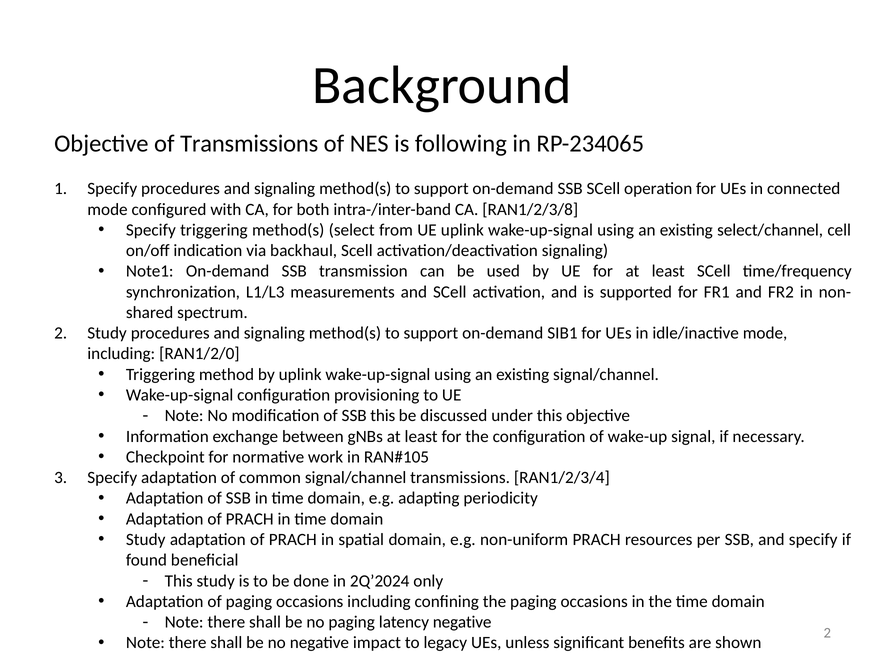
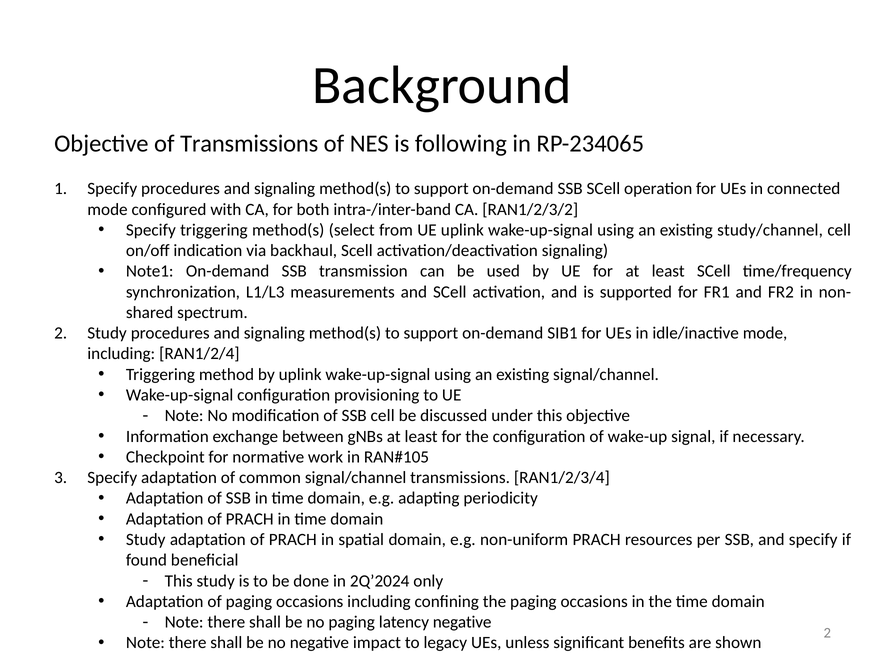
RAN1/2/3/8: RAN1/2/3/8 -> RAN1/2/3/2 (530, 209)
select/channel: select/channel -> study/channel (770, 230)
RAN1/2/0: RAN1/2/0 -> RAN1/2/4 (199, 354)
SSB this: this -> cell (383, 416)
